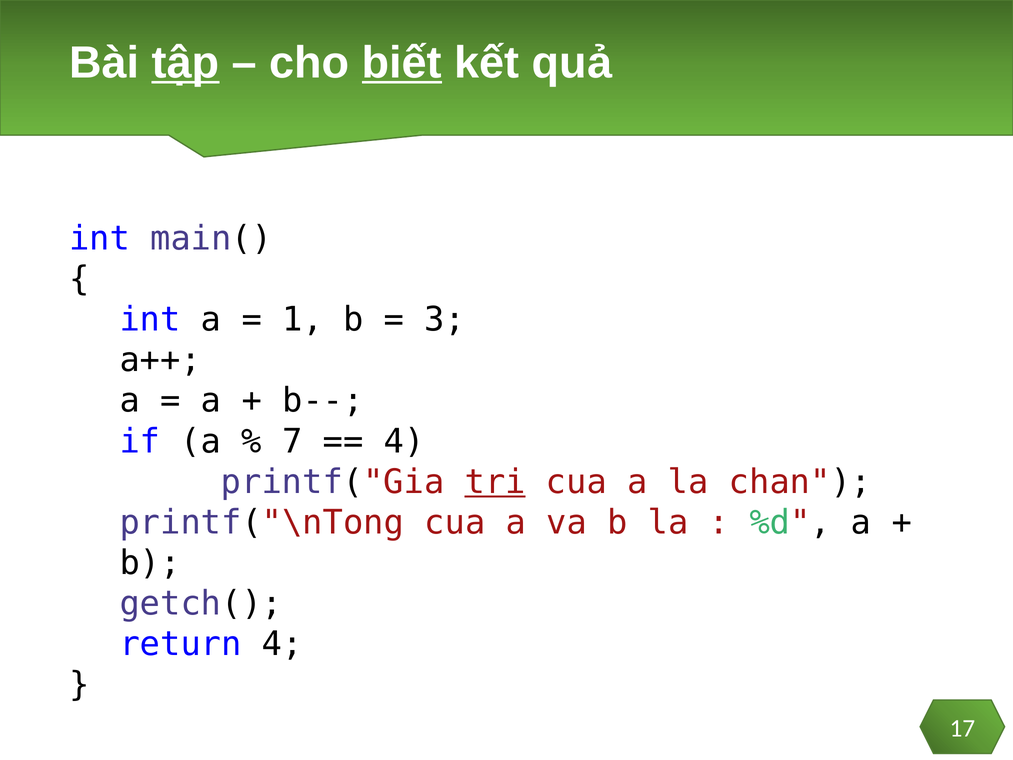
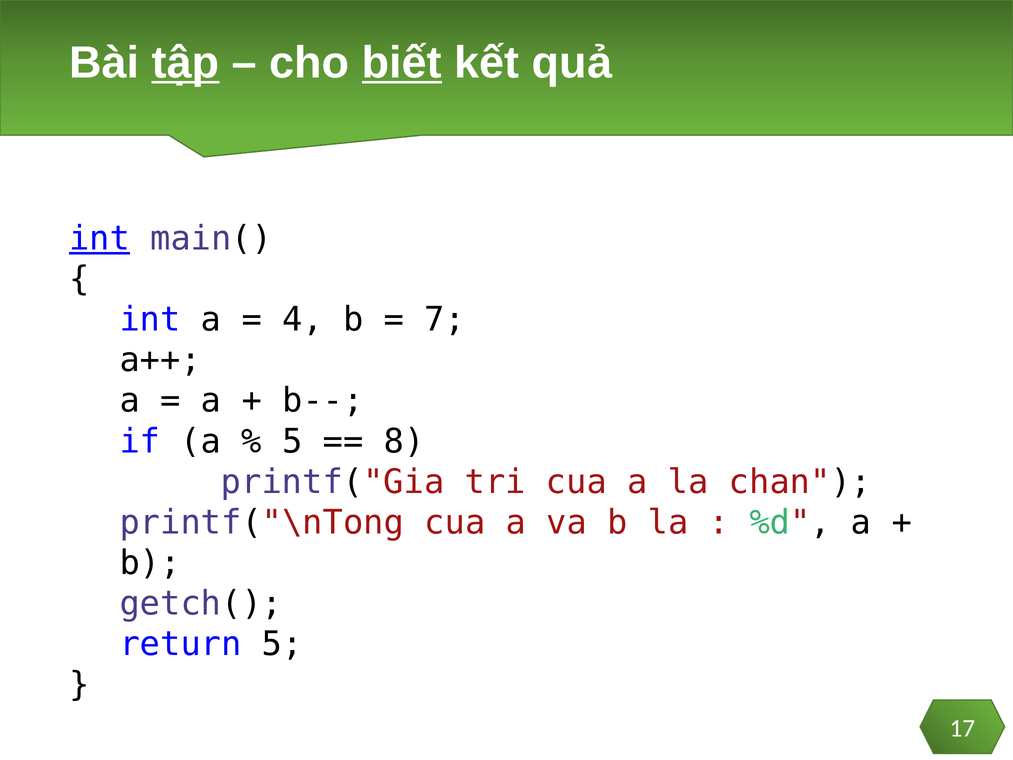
int underline: none -> present (99, 239)
1: 1 -> 4 (303, 320)
3: 3 -> 7 (445, 320)
7: 7 -> 5 (292, 441)
4: 4 -> 8 (404, 441)
tri underline: present -> none (495, 482)
return 4: 4 -> 5 (282, 644)
